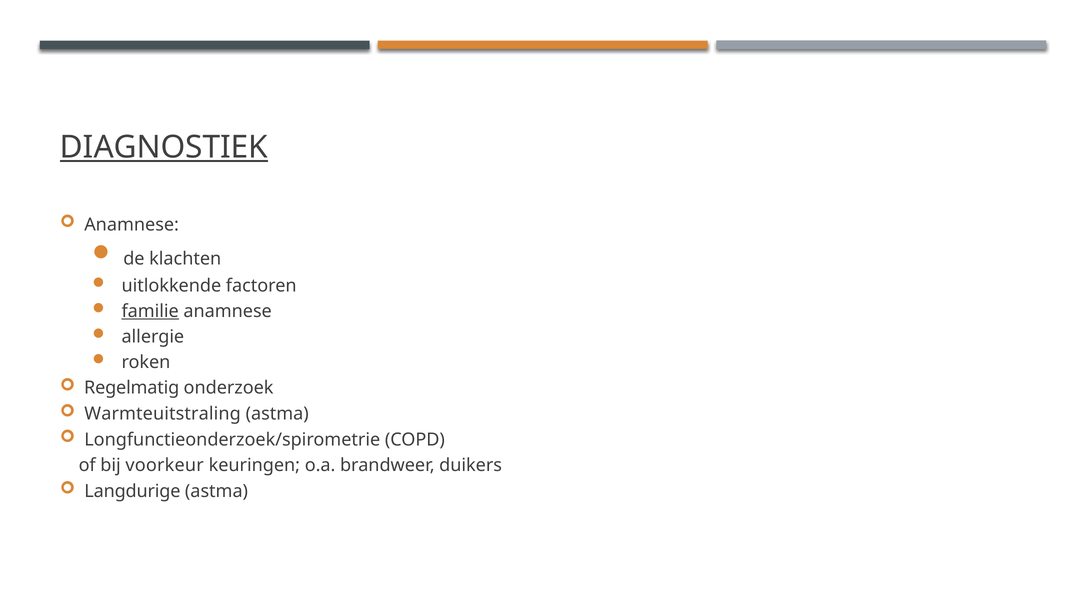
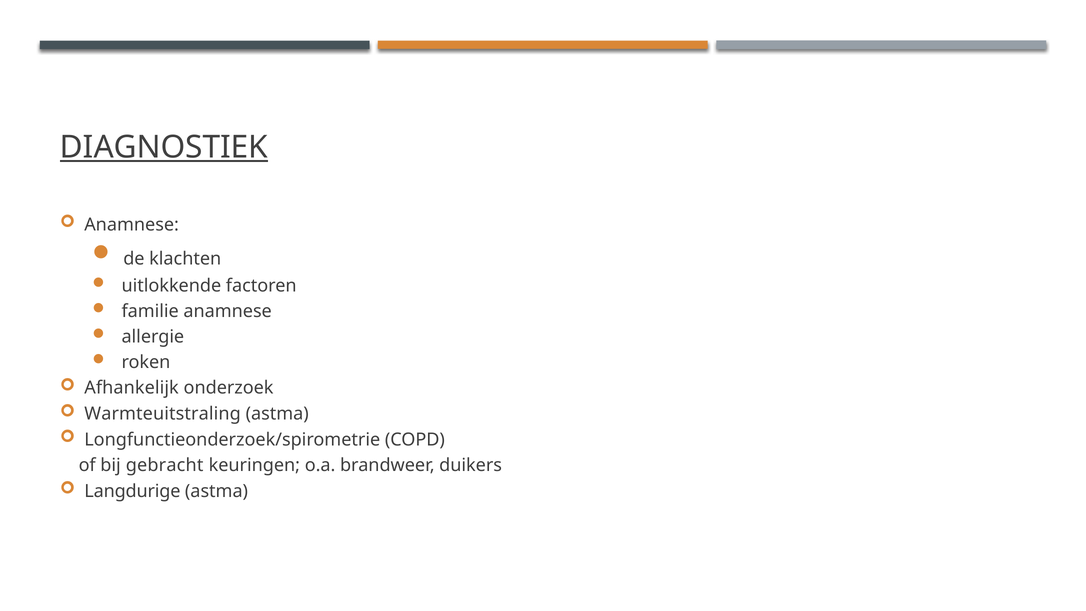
familie underline: present -> none (150, 311)
Regelmatig: Regelmatig -> Afhankelijk (132, 388)
voorkeur: voorkeur -> gebracht (165, 465)
